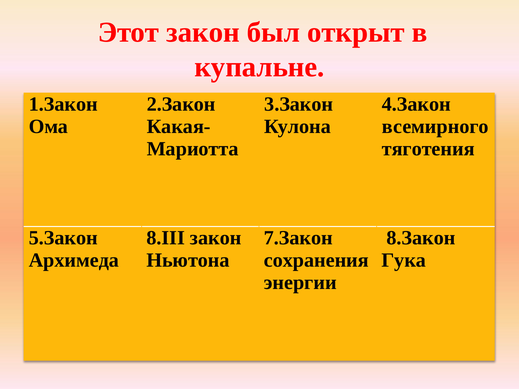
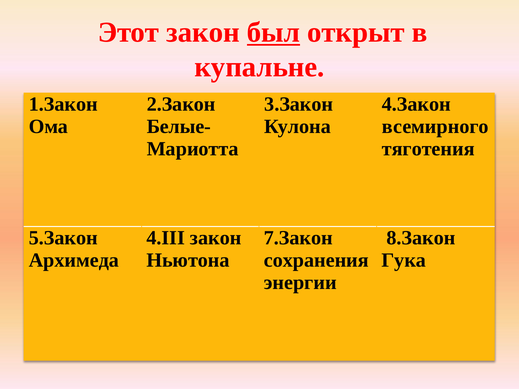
был underline: none -> present (273, 32)
Какая-: Какая- -> Белые- (179, 127)
8.III: 8.III -> 4.III (166, 238)
